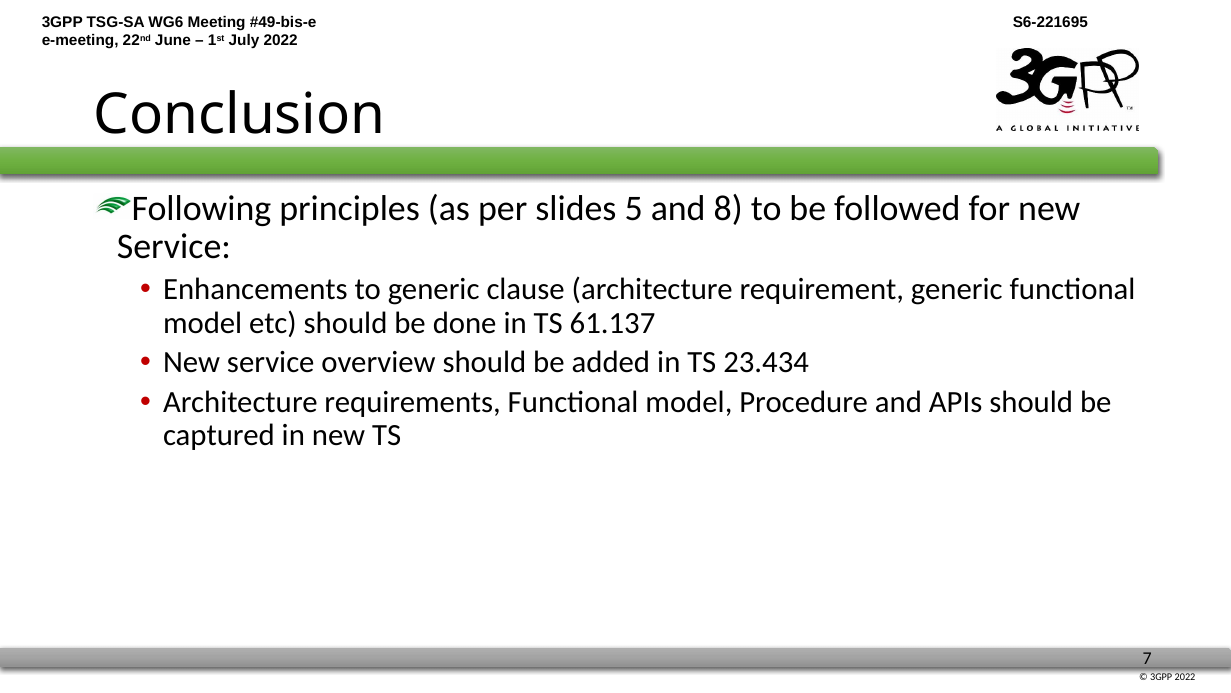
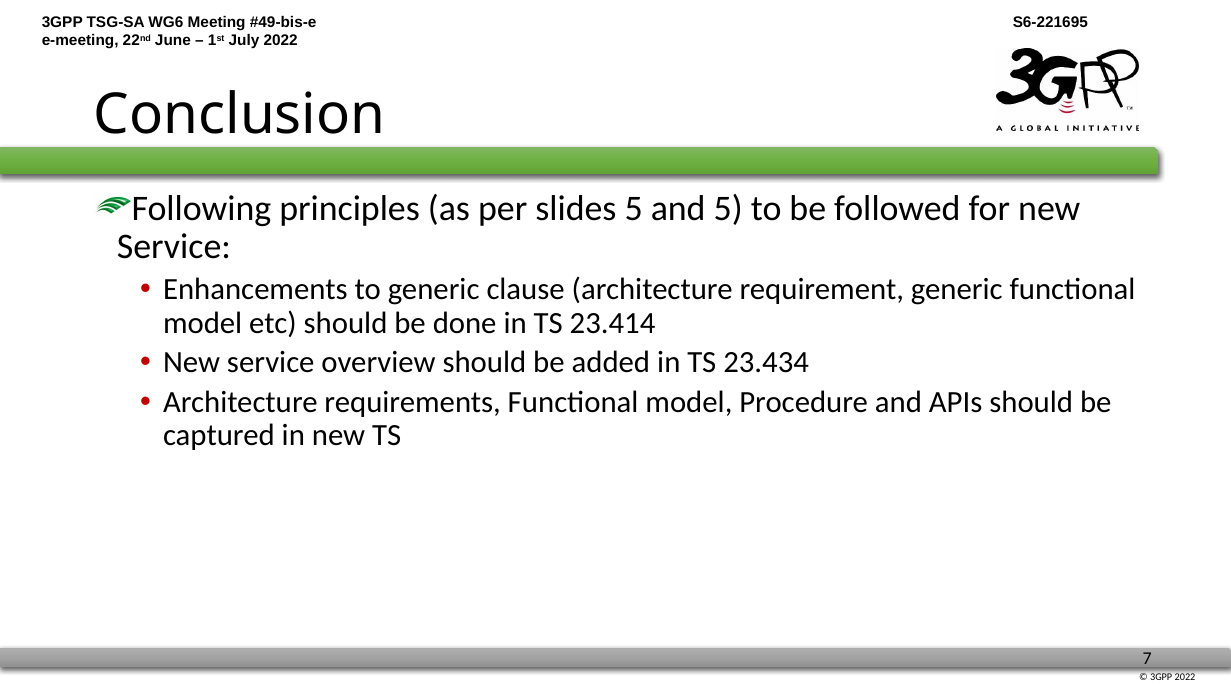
and 8: 8 -> 5 (728, 208)
61.137: 61.137 -> 23.414 (613, 323)
